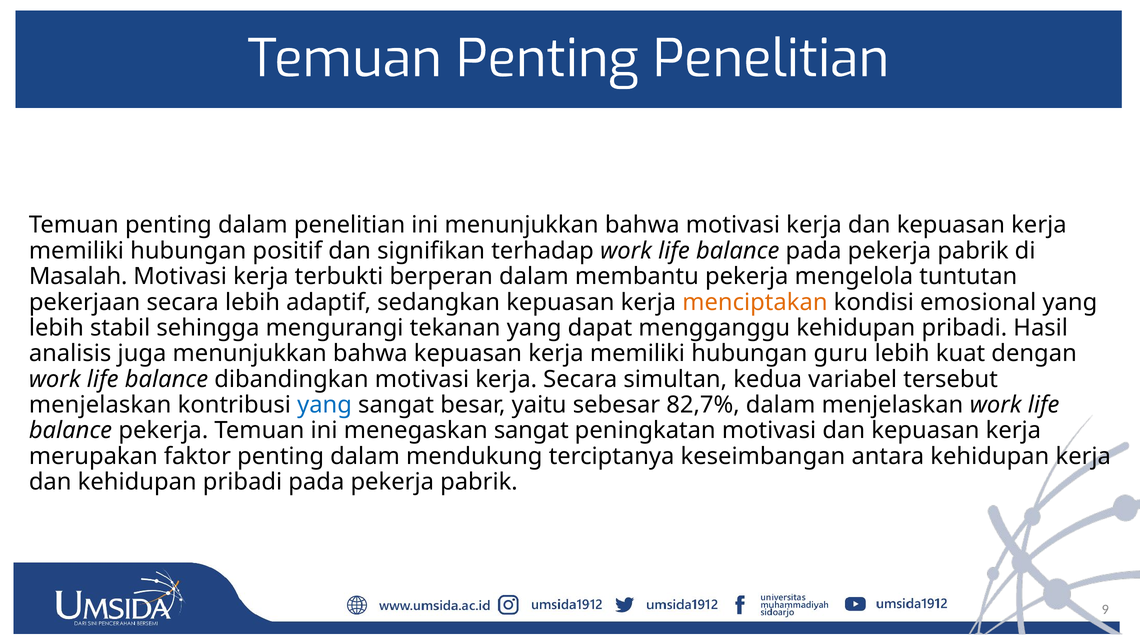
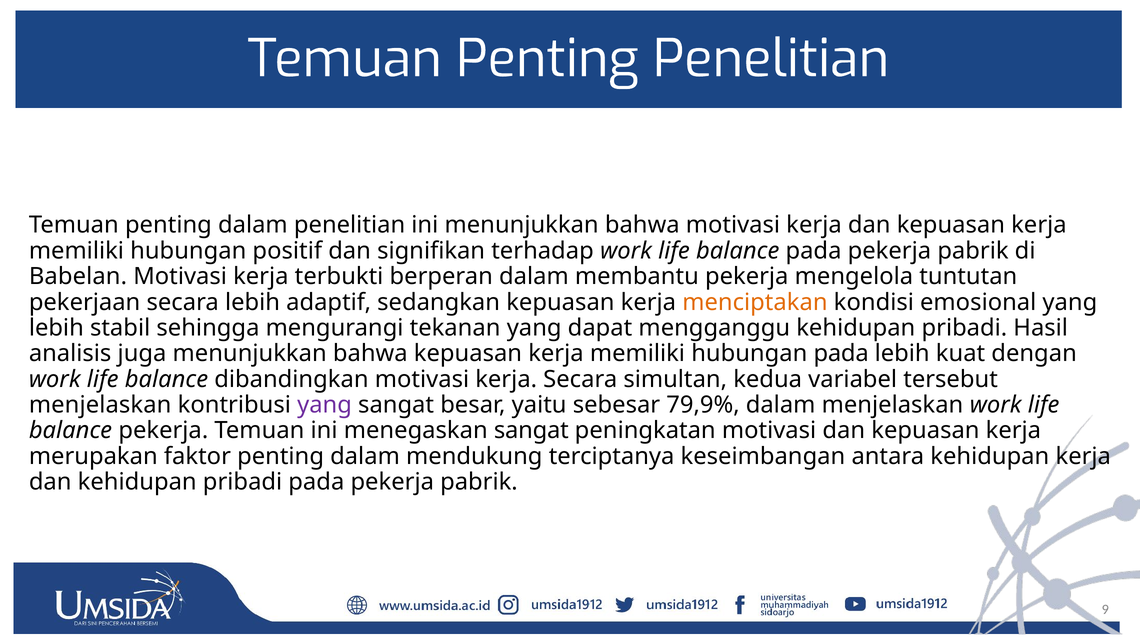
Masalah: Masalah -> Babelan (78, 277)
hubungan guru: guru -> pada (841, 354)
yang colour: blue -> purple (325, 405)
82,7%: 82,7% -> 79,9% (703, 405)
